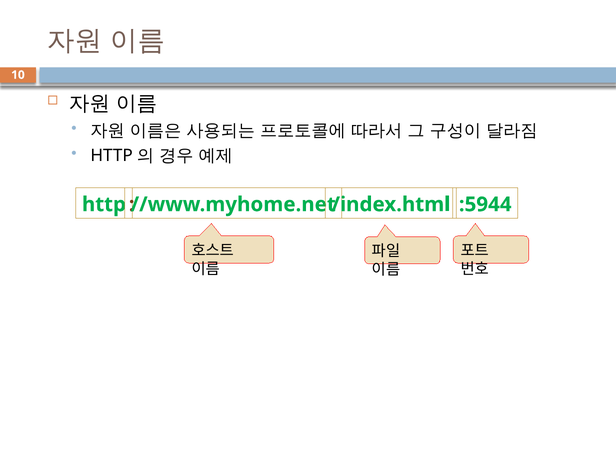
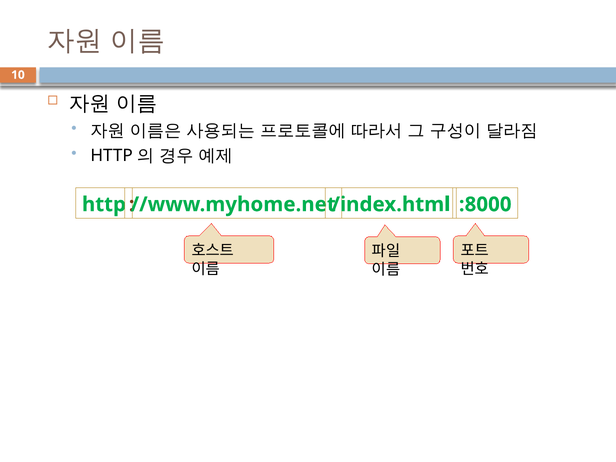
:5944: :5944 -> :8000 (485, 204)
